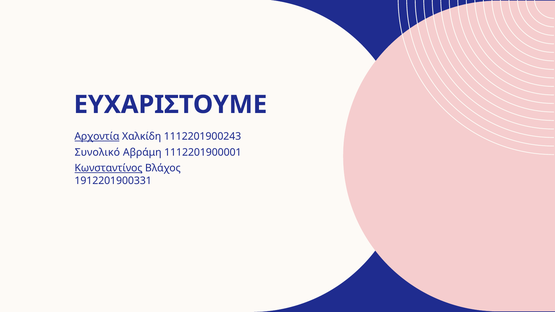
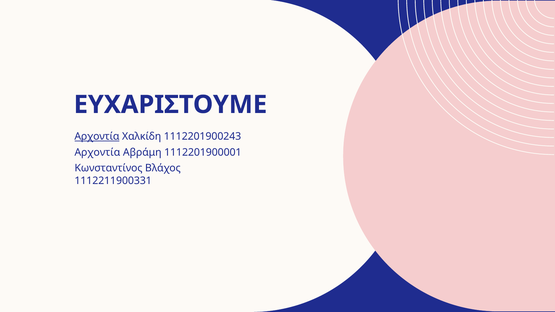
Συνολικό: Συνολικό -> Αρχοντία (97, 152)
Κωνσταντίνος underline: present -> none (108, 168)
1912201900331: 1912201900331 -> 1112211900331 (113, 181)
